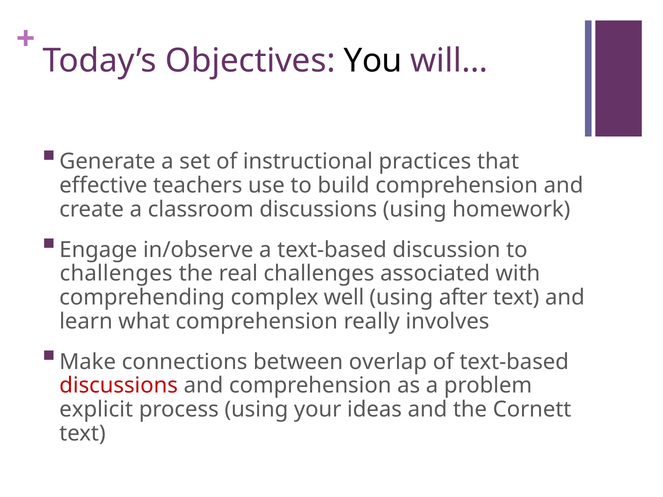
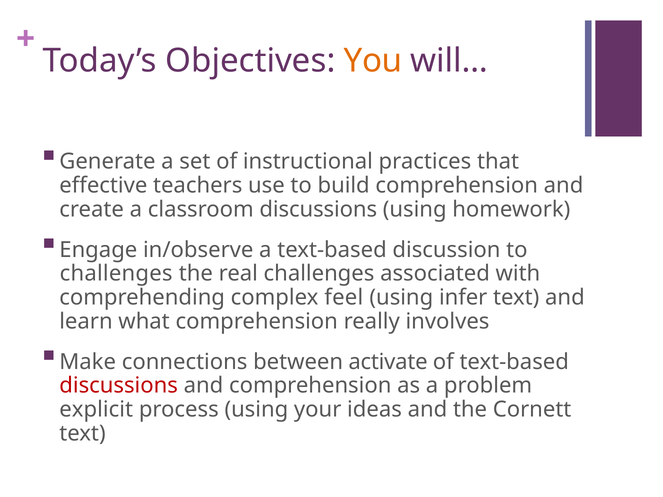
You colour: black -> orange (373, 61)
well: well -> feel (344, 298)
after: after -> infer (463, 298)
overlap: overlap -> activate (388, 362)
